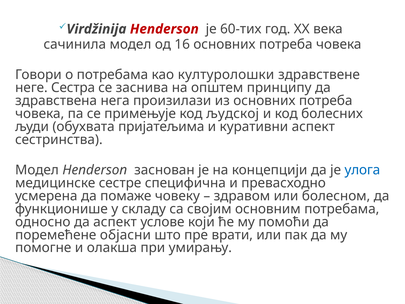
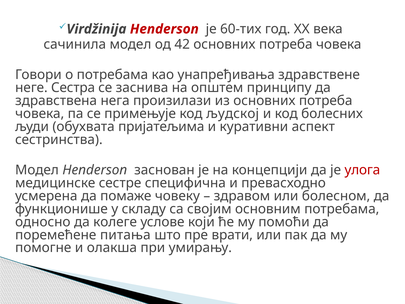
16: 16 -> 42 (182, 44)
културолошки: културолошки -> унапређивања (226, 75)
улога colour: blue -> red (362, 170)
да аспект: аспект -> колеге (115, 222)
објасни: објасни -> питања (125, 235)
